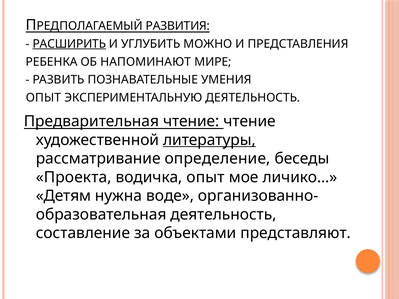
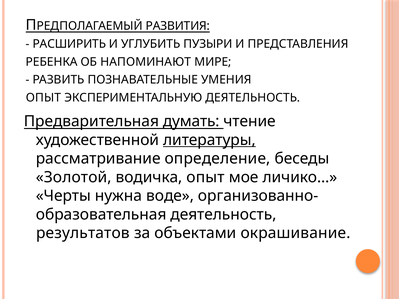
РАСШИРИТЬ underline: present -> none (69, 44)
МОЖНО: МОЖНО -> ПУЗЫРИ (208, 44)
Предварительная чтение: чтение -> думать (191, 121)
Проекта: Проекта -> Золотой (74, 177)
Детям: Детям -> Черты (63, 196)
составление: составление -> результатов (83, 233)
представляют: представляют -> окрашивание (296, 233)
